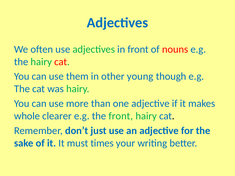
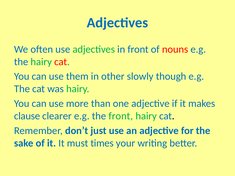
young: young -> slowly (140, 76)
whole: whole -> clause (27, 116)
